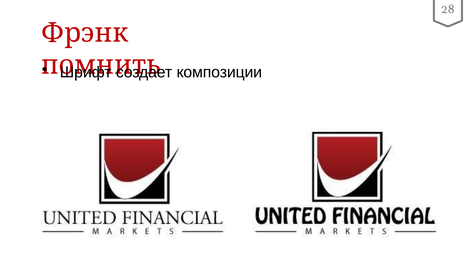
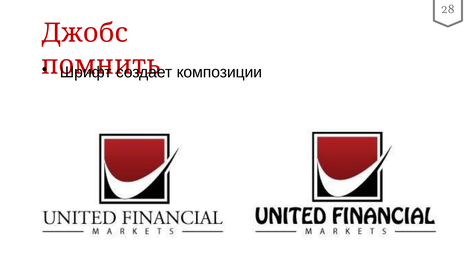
Фрэнк: Фрэнк -> Джобс (85, 33)
